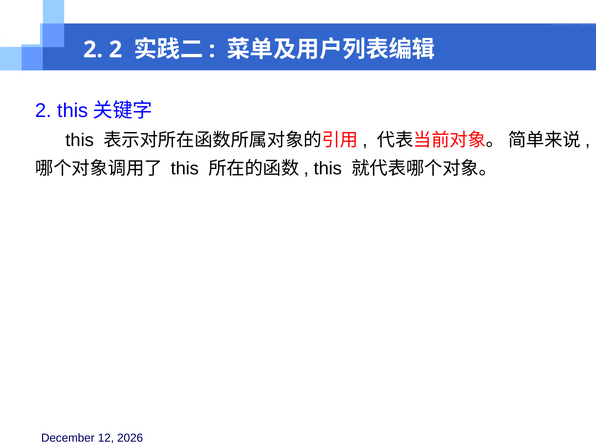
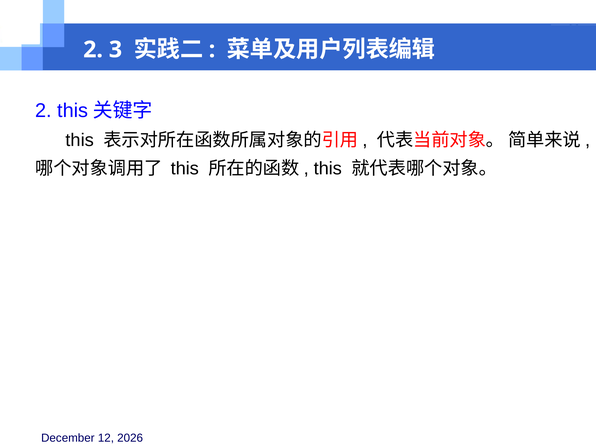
2 2: 2 -> 3 (115, 50)
